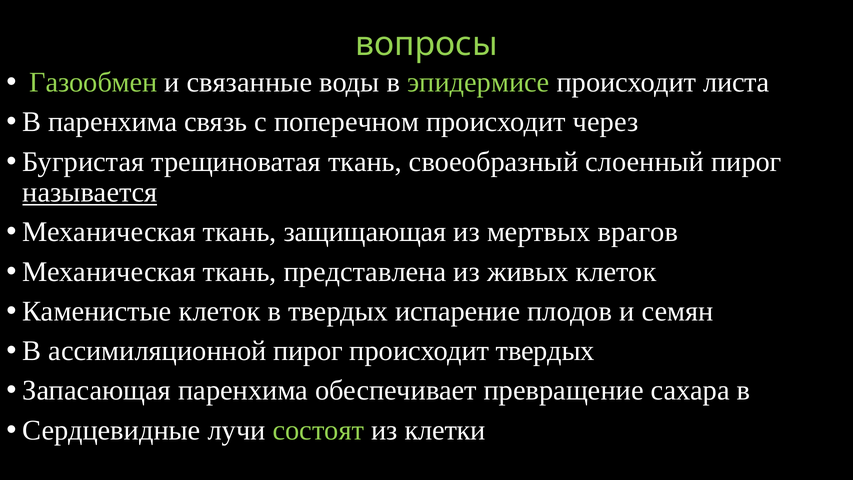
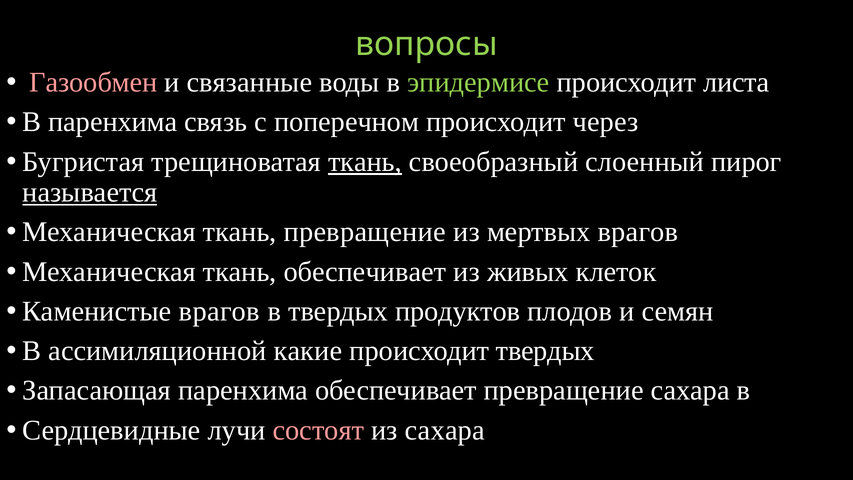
Газообмен colour: light green -> pink (93, 82)
ткань underline: none -> present (365, 162)
ткань защищающая: защищающая -> превращение (365, 232)
ткань представлена: представлена -> обеспечивает (365, 272)
Каменистые клеток: клеток -> врагов (219, 311)
испарение: испарение -> продуктов (458, 311)
ассимиляционной пирог: пирог -> какие (308, 351)
состоят colour: light green -> pink (318, 430)
из клетки: клетки -> сахара (445, 430)
